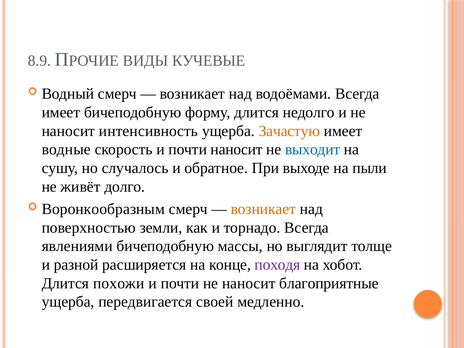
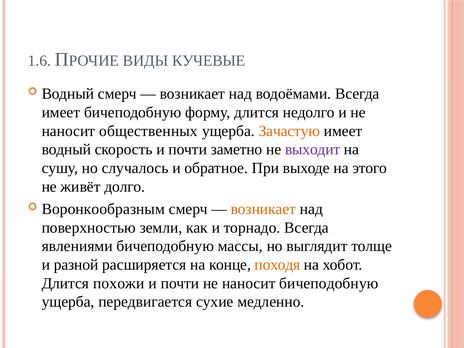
8.9: 8.9 -> 1.6 (39, 61)
интенсивность: интенсивность -> общественных (148, 131)
водные: водные -> водный (66, 150)
почти наносит: наносит -> заметно (237, 150)
выходит colour: blue -> purple (313, 150)
пыли: пыли -> этого (370, 168)
походя colour: purple -> orange (277, 265)
наносит благоприятные: благоприятные -> бичеподобную (329, 283)
своей: своей -> сухие (215, 302)
